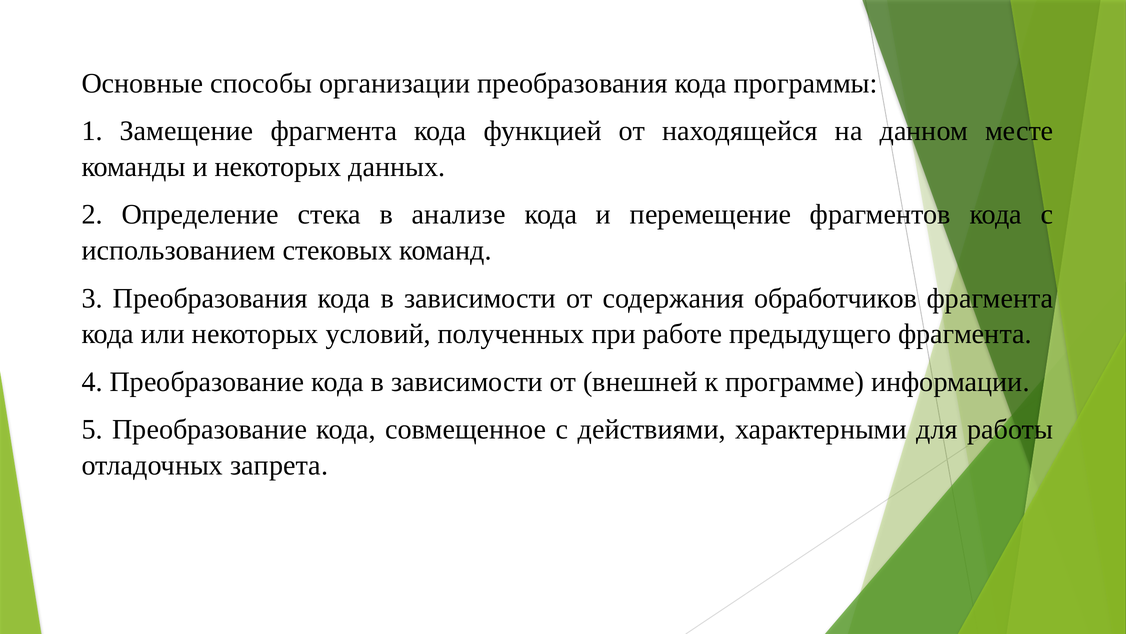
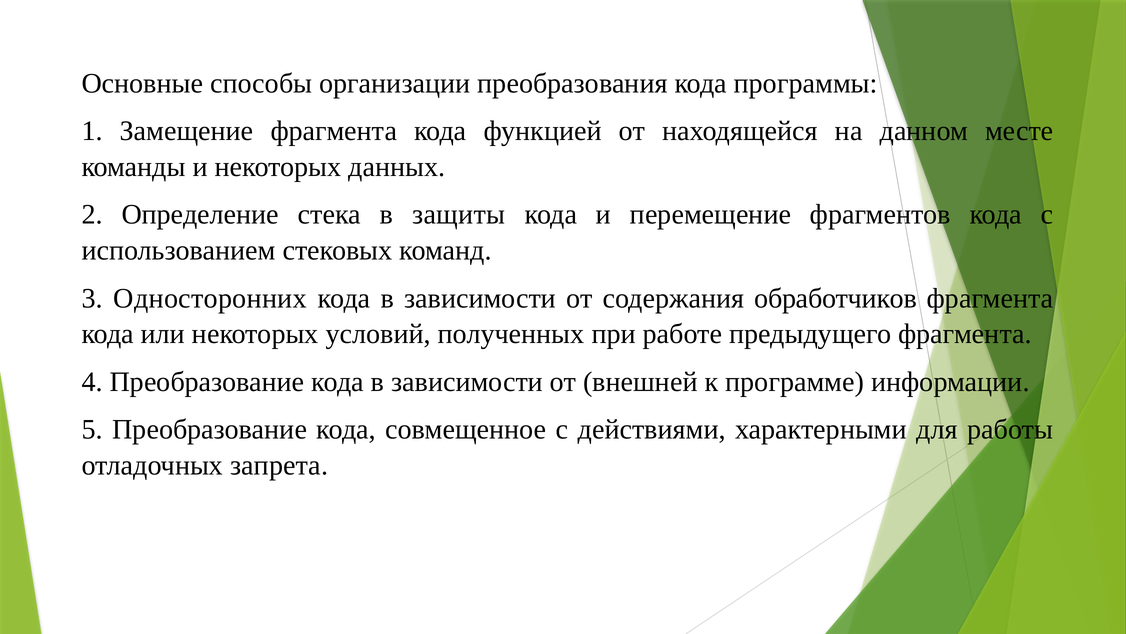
анализе: анализе -> защиты (459, 214)
3 Преобразования: Преобразования -> Односторонних (210, 298)
